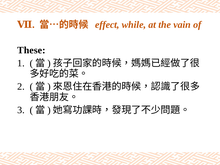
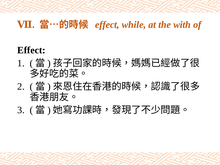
vain: vain -> with (182, 25)
These: These -> Effect (31, 50)
